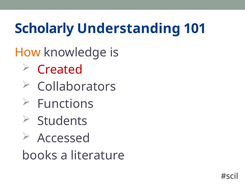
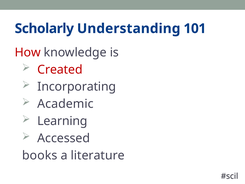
How colour: orange -> red (28, 52)
Collaborators: Collaborators -> Incorporating (77, 87)
Functions: Functions -> Academic (65, 104)
Students: Students -> Learning (62, 121)
